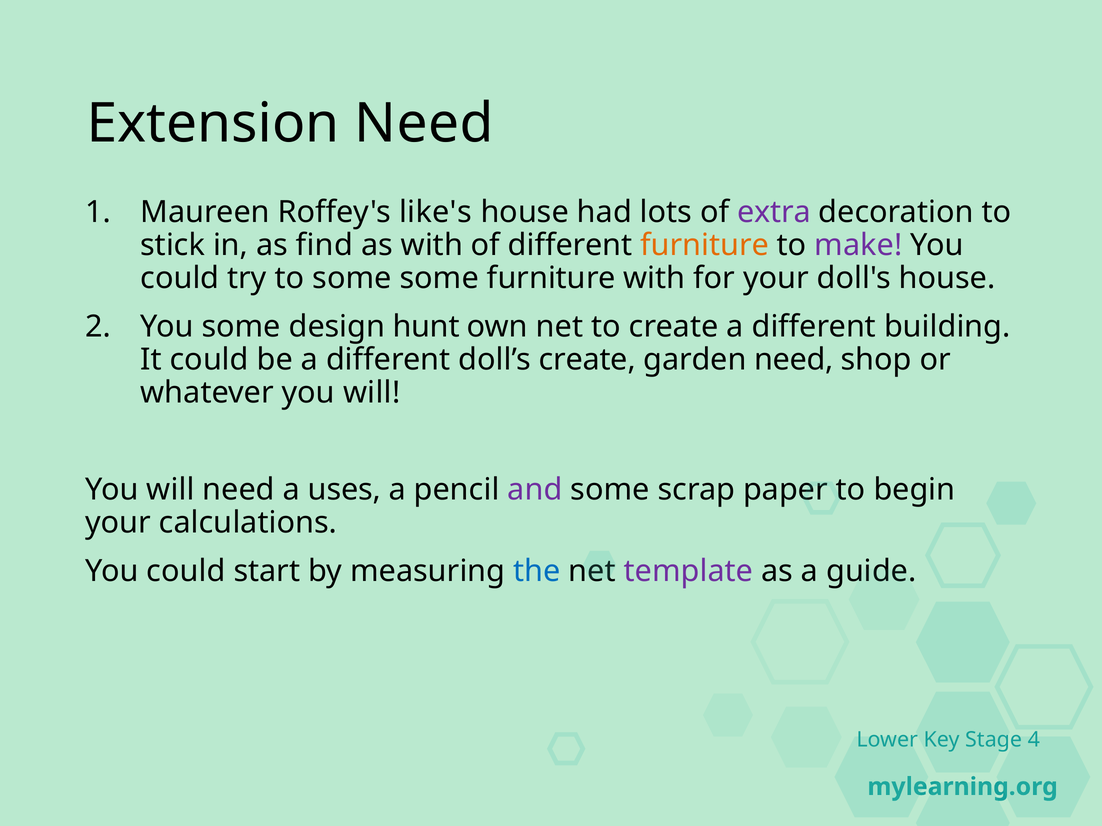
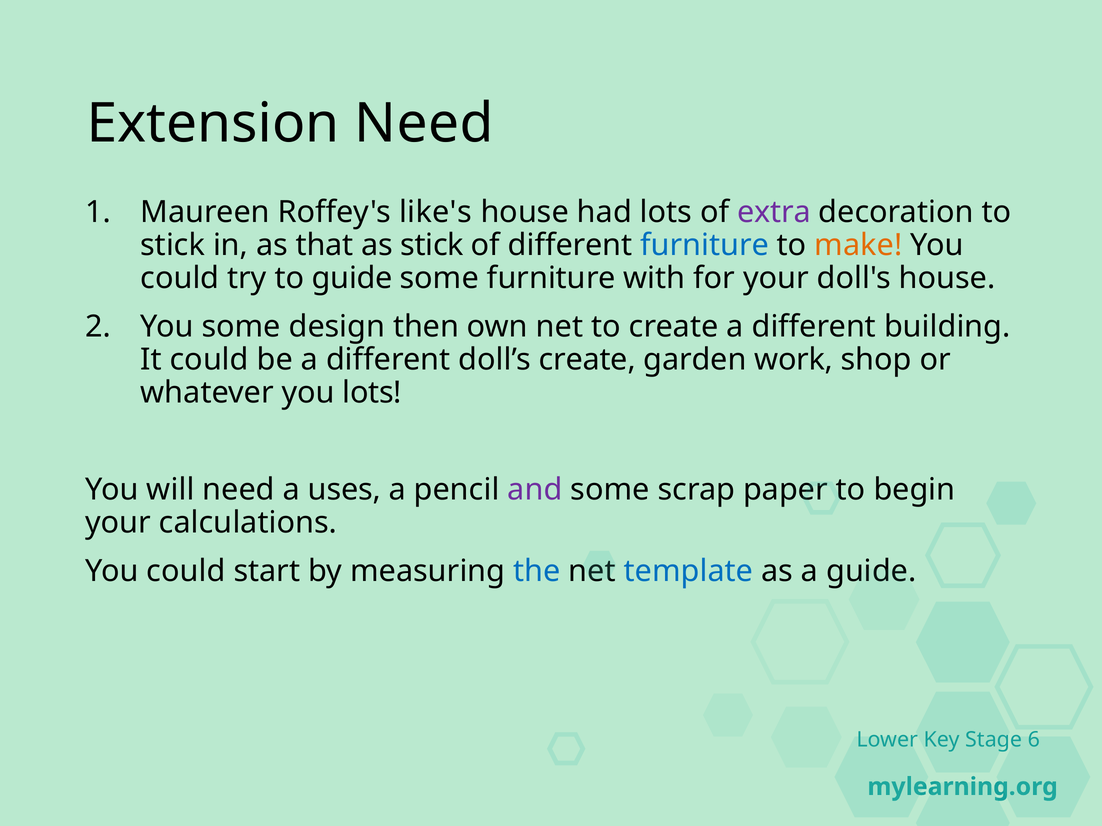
find: find -> that (325, 245)
as with: with -> stick (432, 245)
furniture colour: orange -> blue (705, 245)
make colour: purple -> orange (858, 245)
to some: some -> guide (352, 278)
hunt: hunt -> then (426, 327)
garden need: need -> work (794, 360)
whatever you will: will -> lots (372, 393)
template colour: purple -> blue (688, 571)
4: 4 -> 6 (1034, 740)
